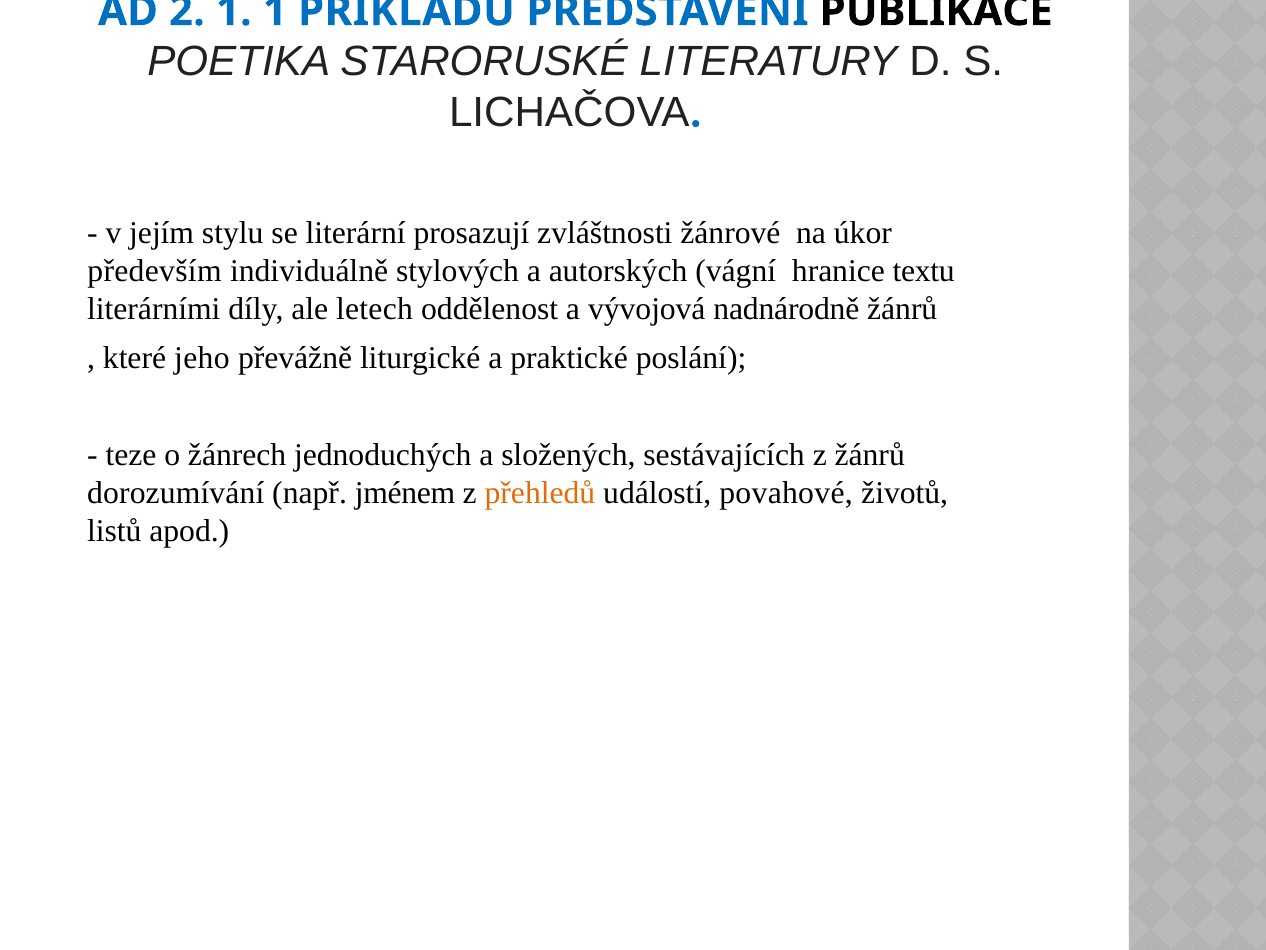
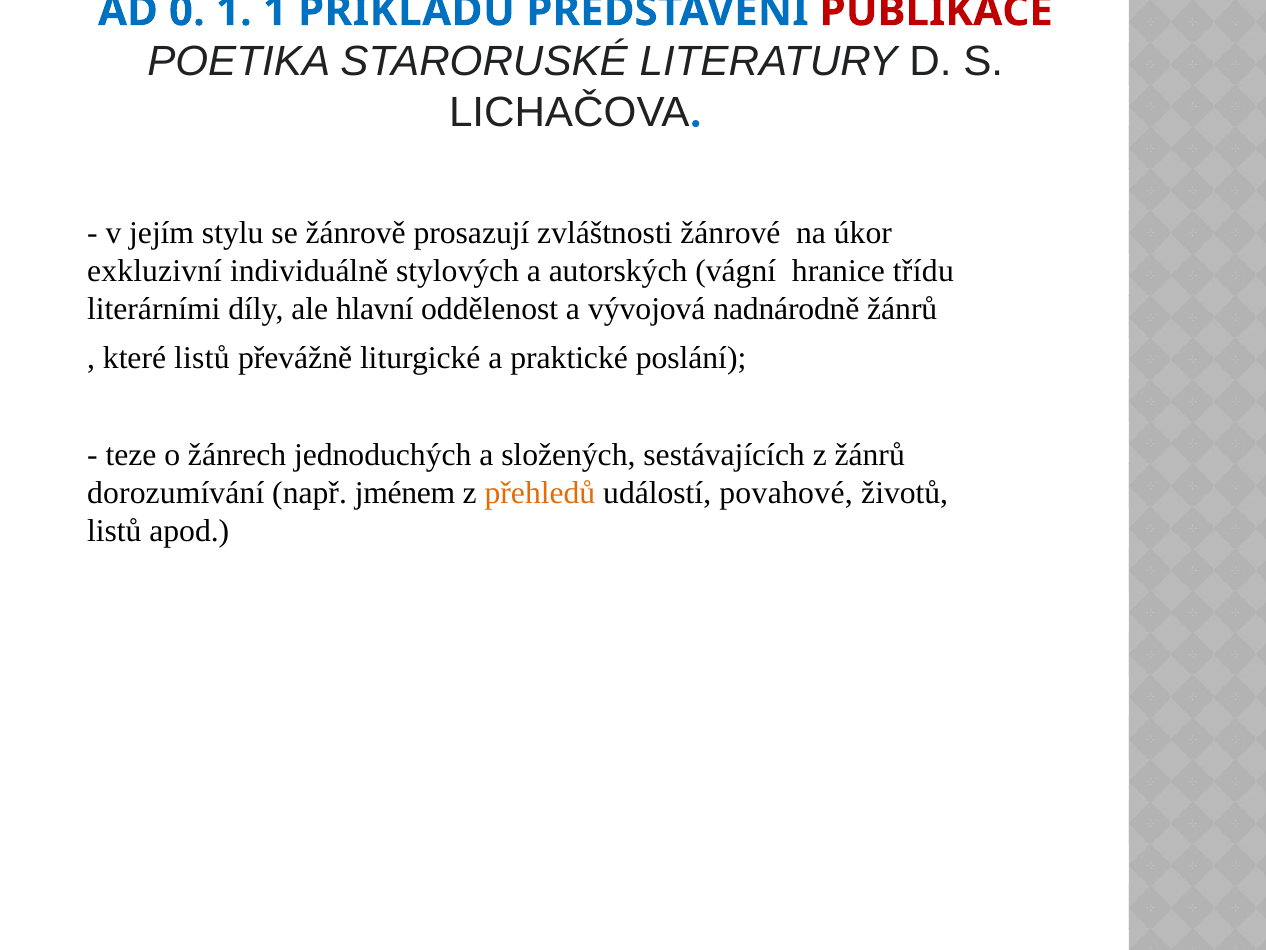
2: 2 -> 0 (187, 11)
PUBLIKACE colour: black -> red (936, 11)
literární: literární -> žánrově (356, 233)
především: především -> exkluzivní (155, 271)
textu: textu -> třídu (923, 271)
letech: letech -> hlavní (375, 309)
které jeho: jeho -> listů (202, 357)
